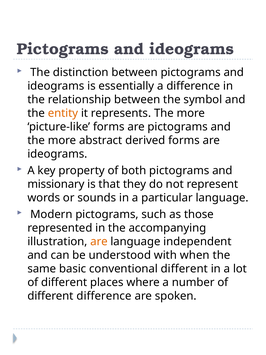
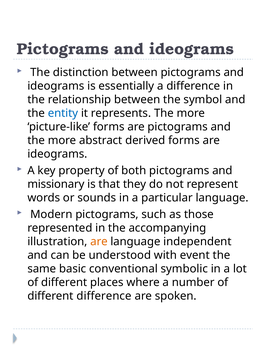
entity colour: orange -> blue (63, 113)
when: when -> event (195, 255)
conventional different: different -> symbolic (184, 269)
